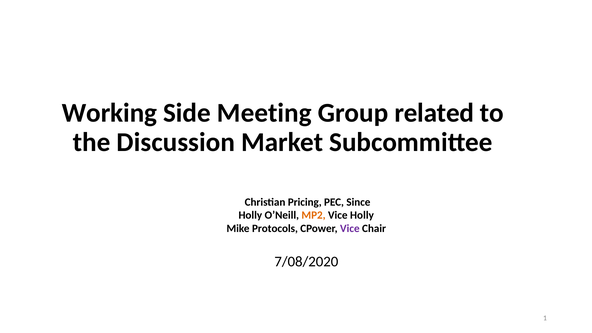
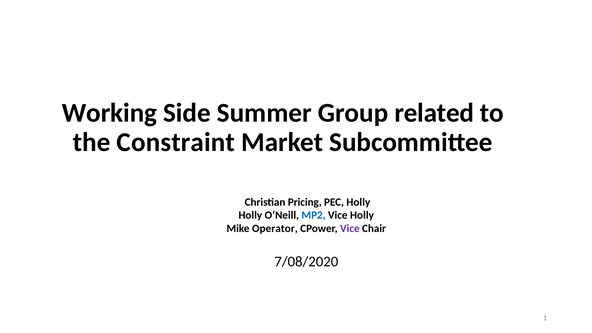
Meeting: Meeting -> Summer (264, 113)
Discussion: Discussion -> Constraint (176, 142)
PEC Since: Since -> Holly (358, 202)
MP2 colour: orange -> blue (314, 215)
Protocols: Protocols -> Operator (275, 229)
